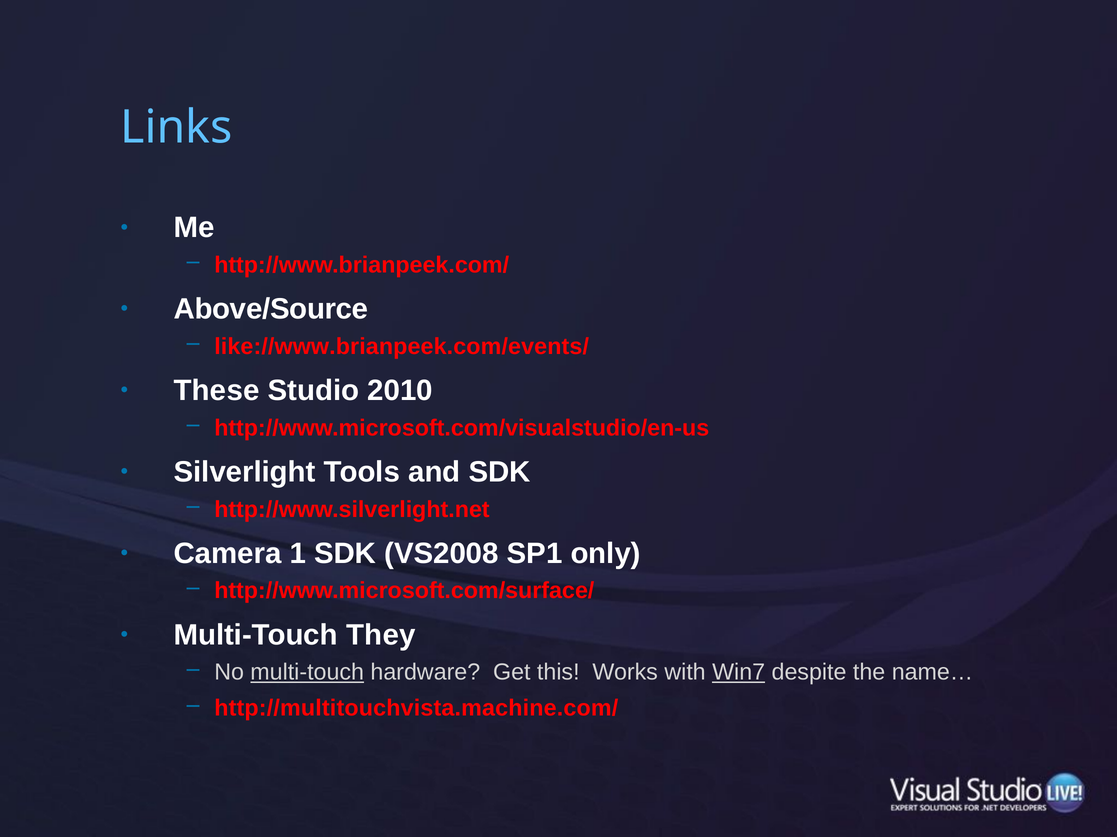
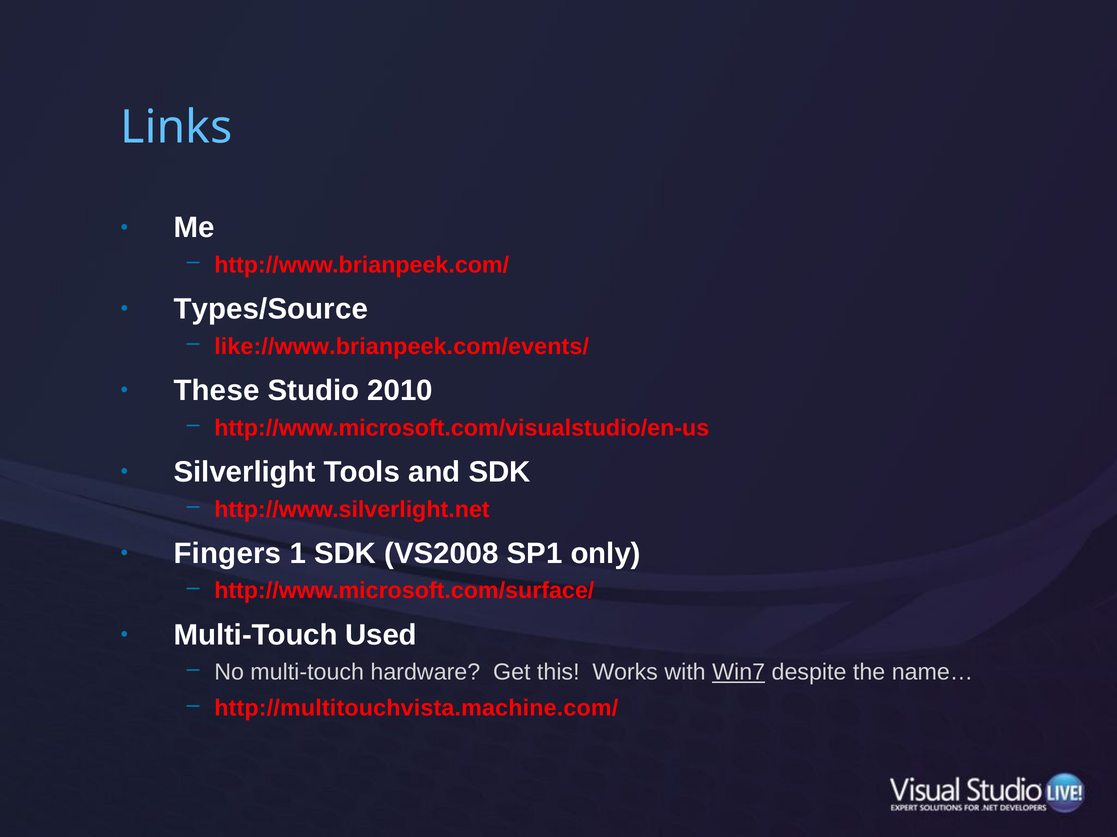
Above/Source: Above/Source -> Types/Source (271, 309)
Camera: Camera -> Fingers (227, 554)
They: They -> Used (381, 636)
multi-touch underline: present -> none (307, 673)
